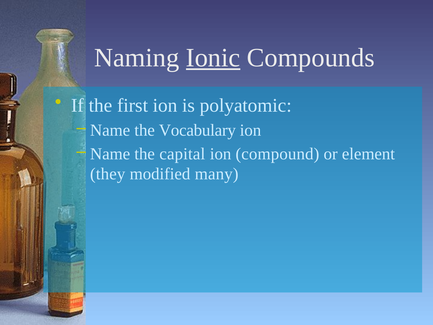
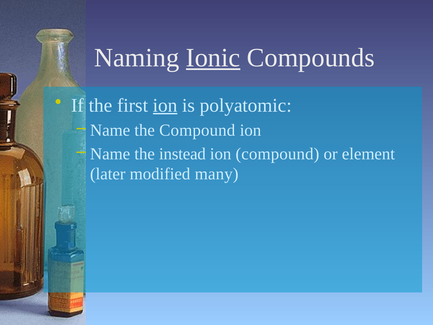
ion underline: none -> present (165, 105)
the Vocabulary: Vocabulary -> Compound (197, 130)
capital: capital -> instead (182, 154)
they: they -> later (108, 174)
